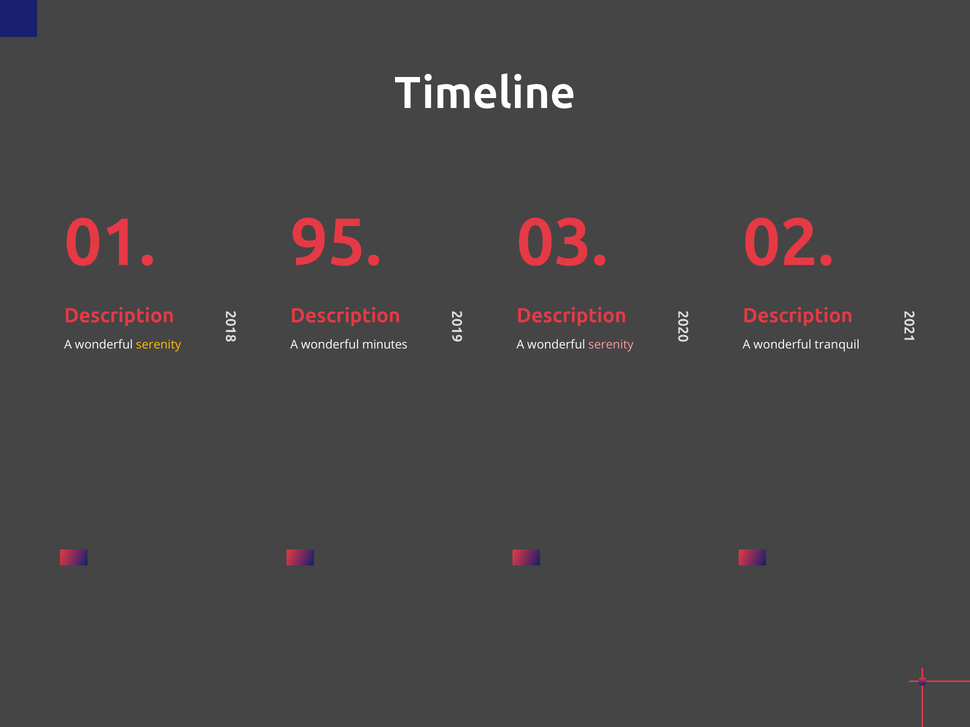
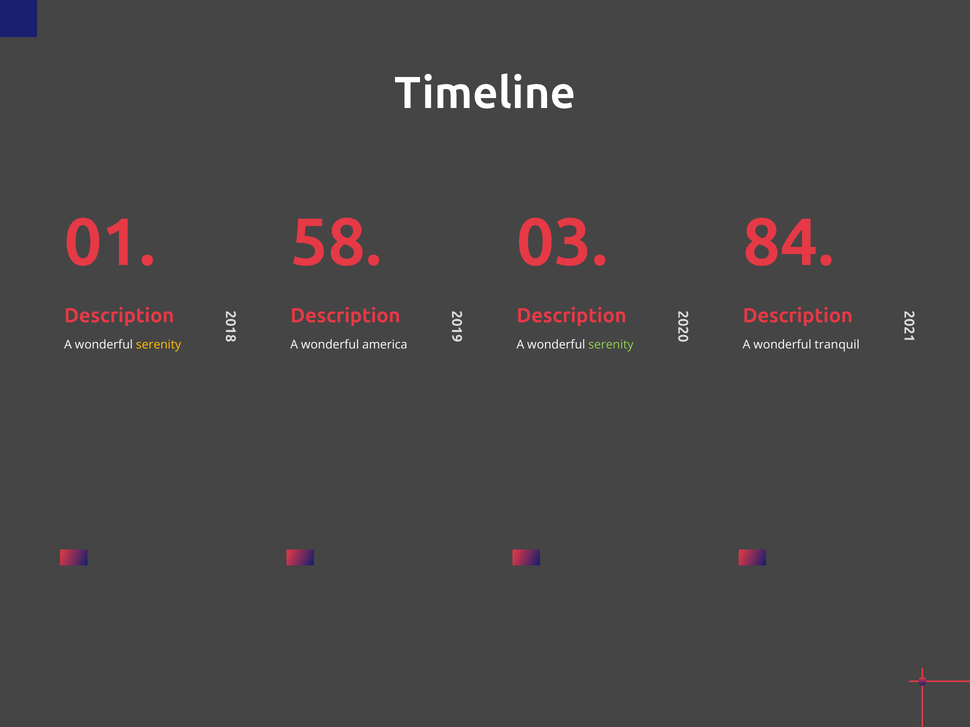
95: 95 -> 58 (336, 243)
02: 02 -> 84 (788, 243)
minutes: minutes -> america (385, 345)
serenity colour: pink -> light green (611, 345)
